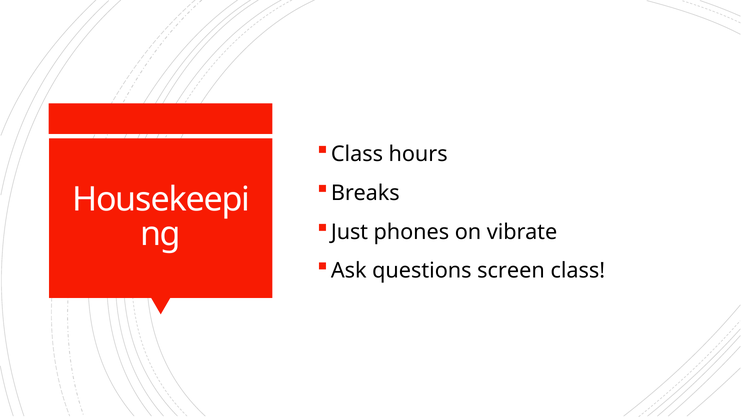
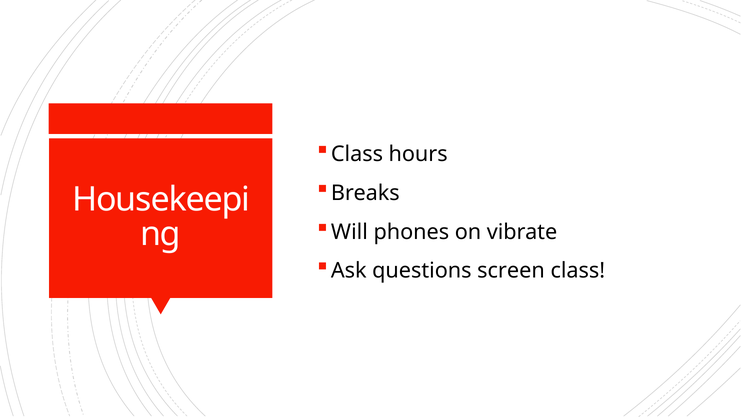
Just: Just -> Will (349, 232)
